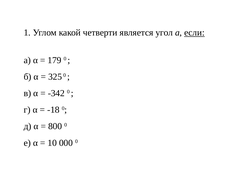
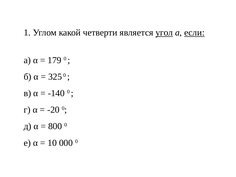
угол underline: none -> present (164, 33)
-342: -342 -> -140 (56, 93)
-18: -18 -> -20 (53, 110)
